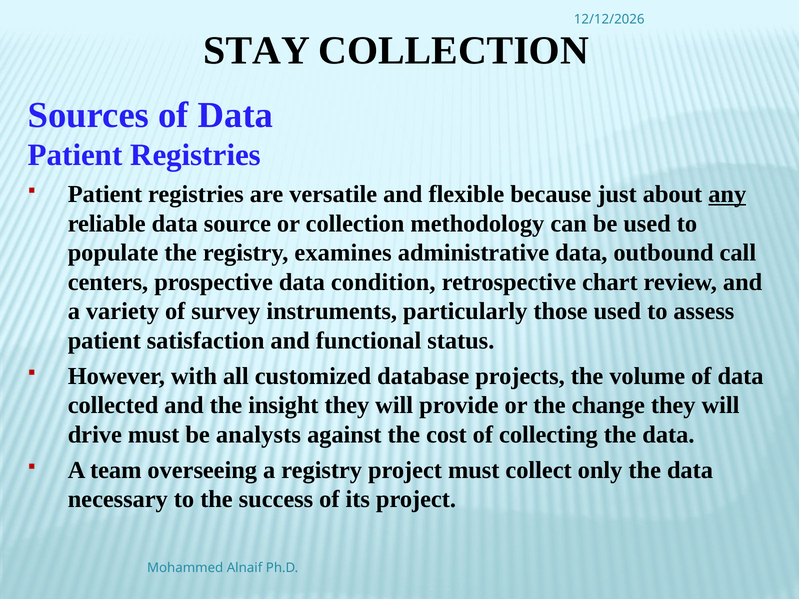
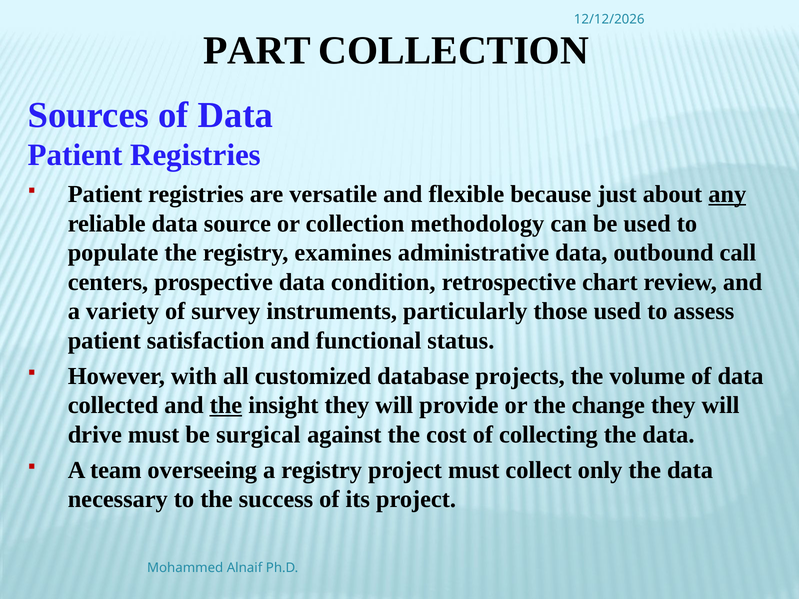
STAY: STAY -> PART (257, 51)
the underline: none -> present (226, 406)
analysts: analysts -> surgical (258, 435)
